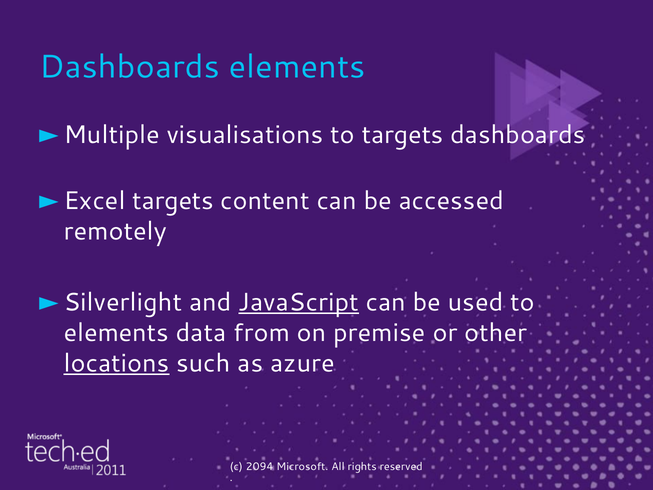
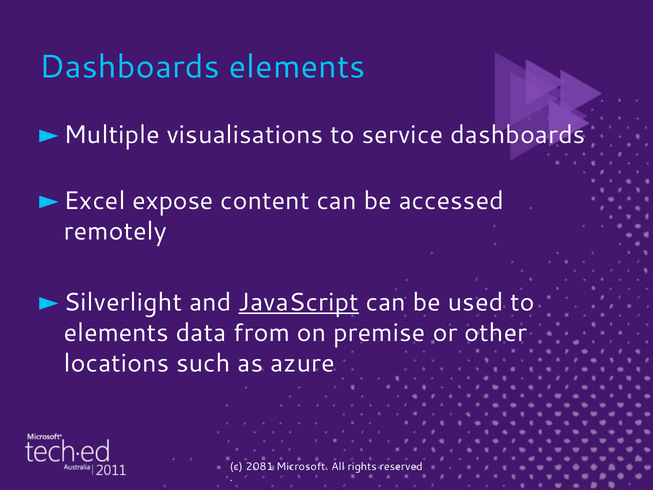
to targets: targets -> service (402, 135)
targets: targets -> expose (173, 201)
locations underline: present -> none (117, 363)
2094: 2094 -> 2081 (260, 467)
